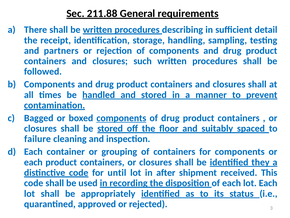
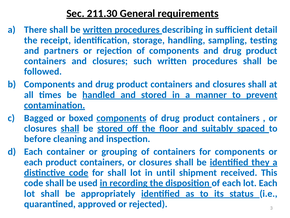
211.88: 211.88 -> 211.30 (102, 14)
shall underline: none -> present (70, 128)
failure: failure -> before (38, 139)
for until: until -> shall (117, 172)
after: after -> until (166, 172)
